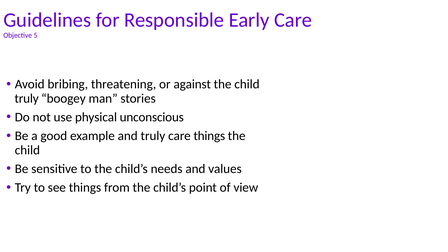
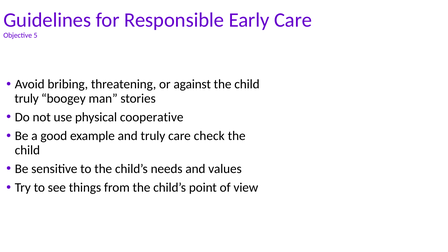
unconscious: unconscious -> cooperative (152, 117)
care things: things -> check (209, 136)
